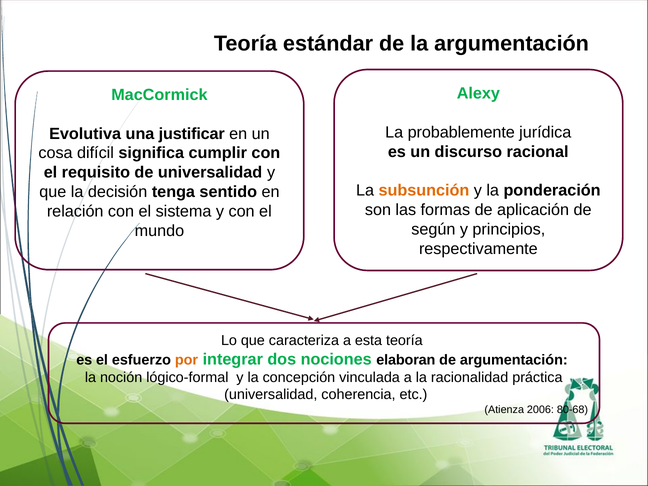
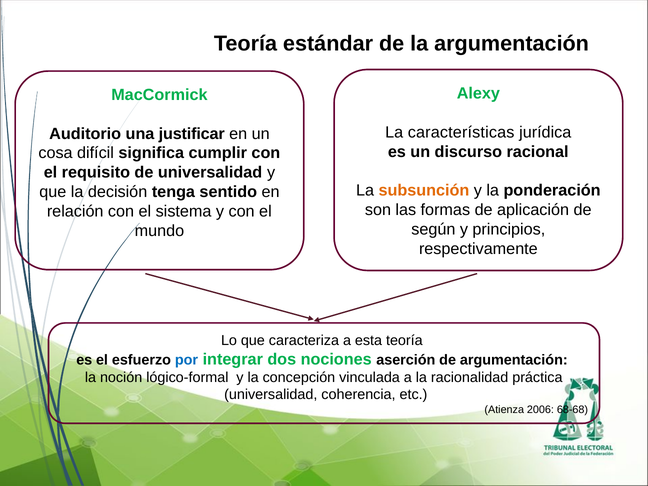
probablemente: probablemente -> características (461, 132)
Evolutiva: Evolutiva -> Auditorio (85, 134)
por colour: orange -> blue (186, 360)
elaboran: elaboran -> aserción (406, 360)
80-68: 80-68 -> 68-68 (572, 410)
